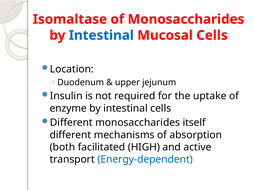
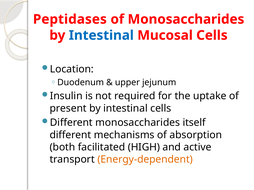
Isomaltase: Isomaltase -> Peptidases (70, 19)
enzyme: enzyme -> present (68, 109)
Energy-dependent colour: blue -> orange (145, 160)
